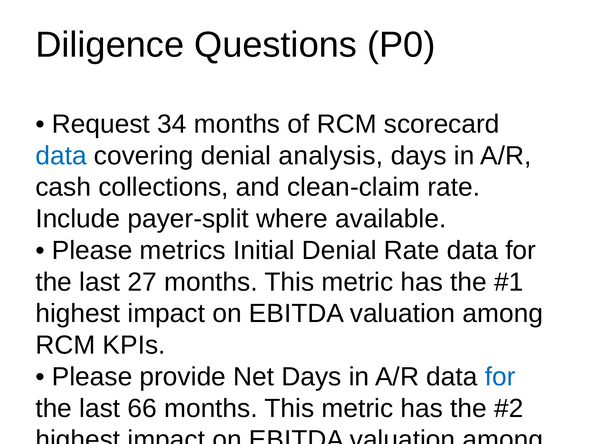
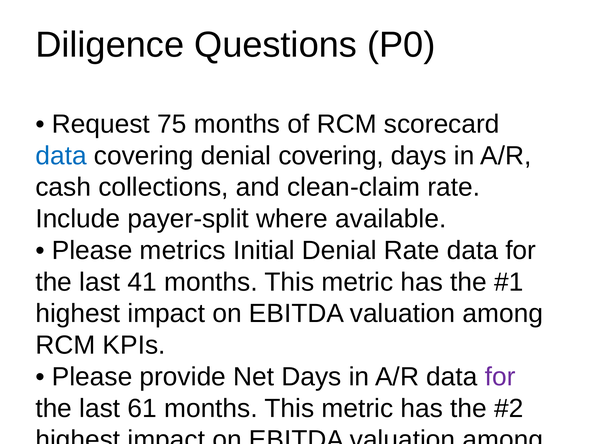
34: 34 -> 75 (172, 124)
denial analysis: analysis -> covering (331, 156)
27: 27 -> 41 (142, 282)
for colour: blue -> purple (500, 377)
66: 66 -> 61 (142, 408)
